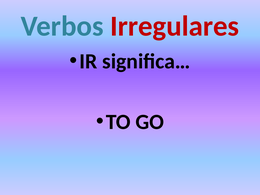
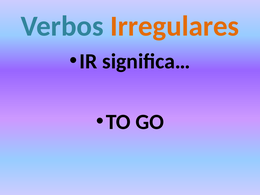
Irregulares colour: red -> orange (175, 26)
